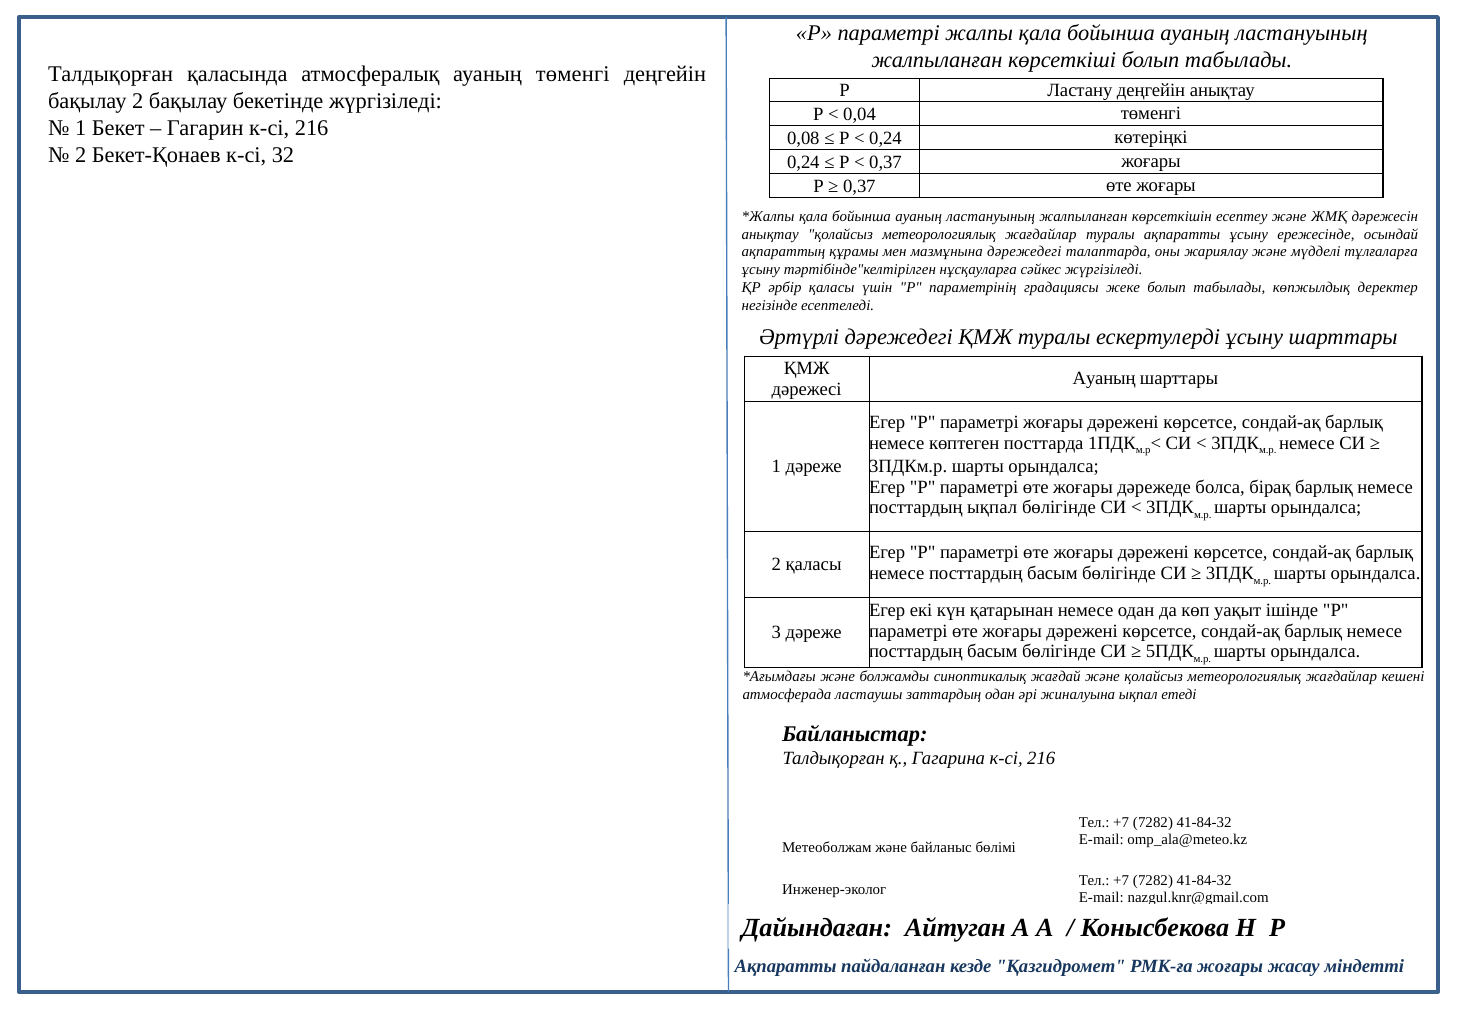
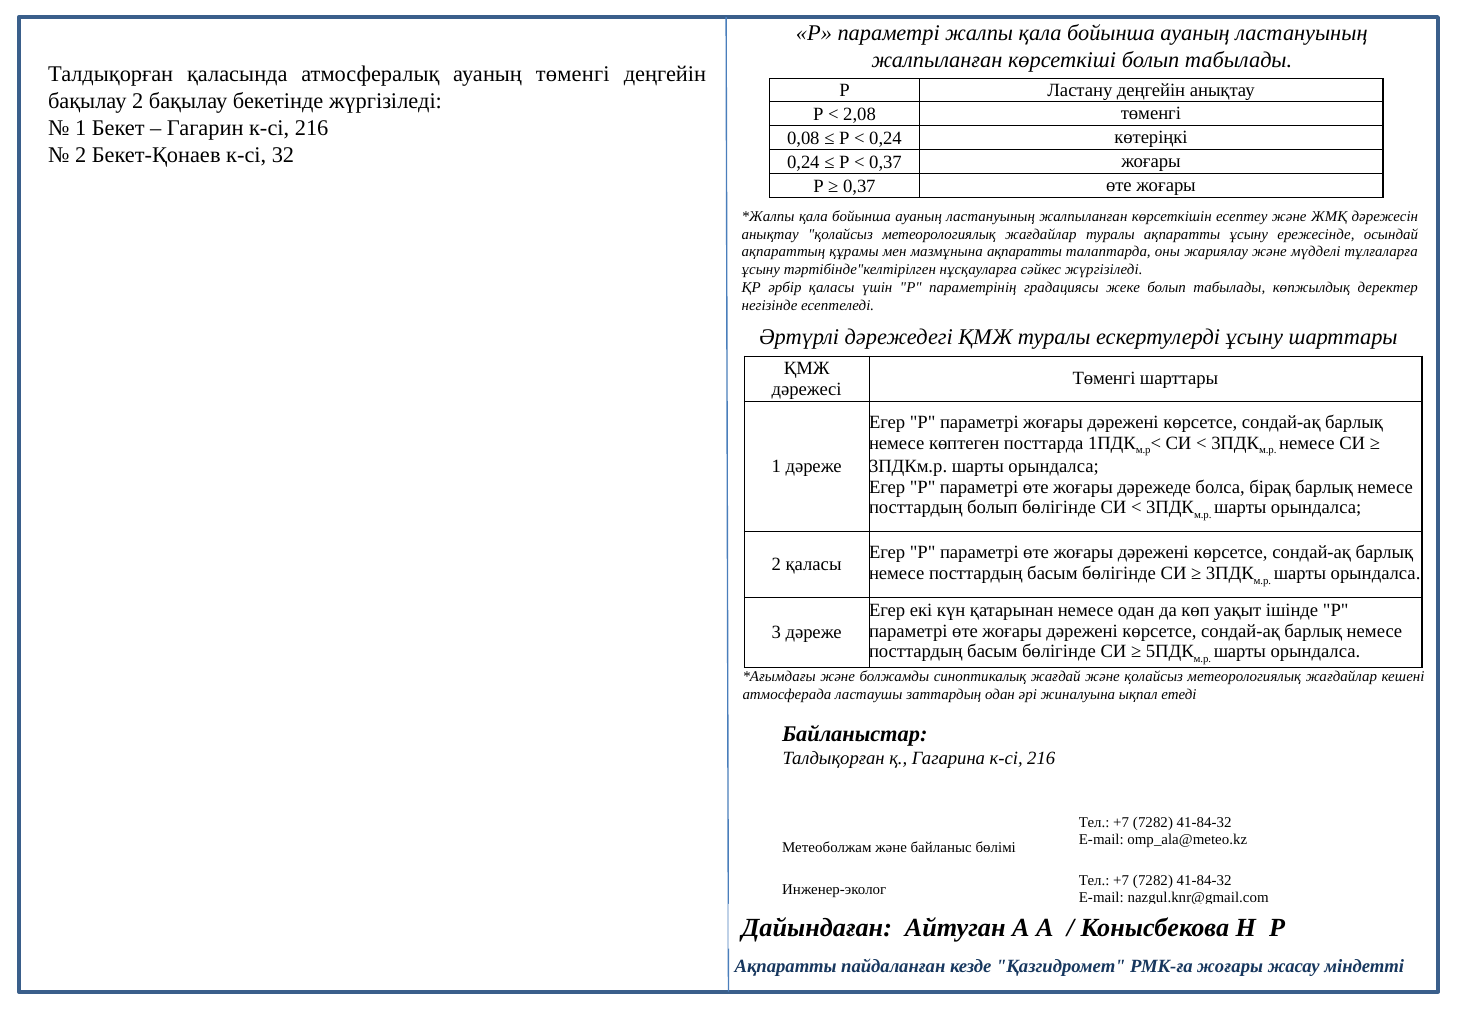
0,04: 0,04 -> 2,08 (860, 114)
мазмұнына дәрежедегі: дәрежедегі -> ақпаратты (1024, 252)
Ауаның: Ауаның -> Төменгі (1104, 379)
посттардың ықпал: ықпал -> болып (992, 508)
